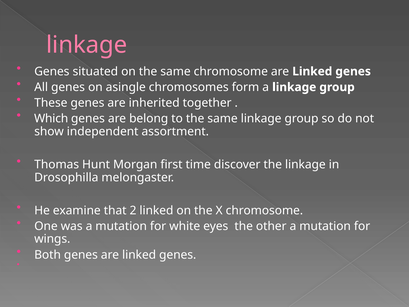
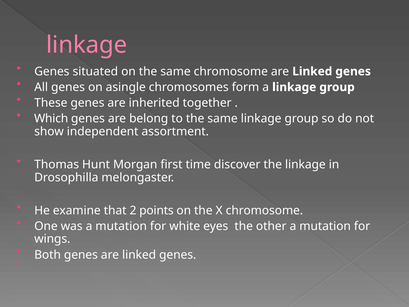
2 linked: linked -> points (156, 210)
